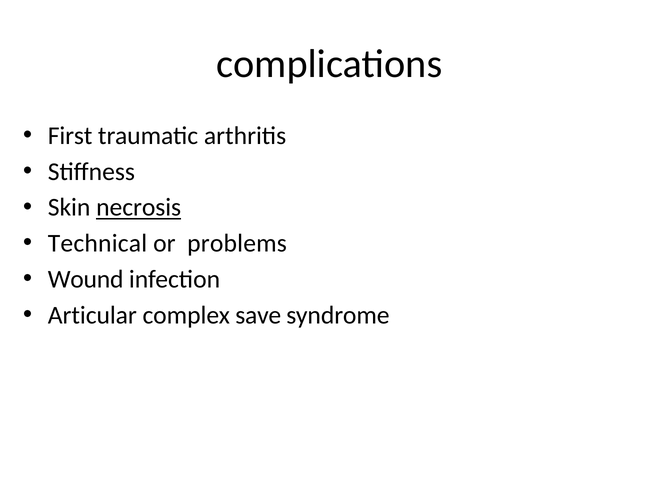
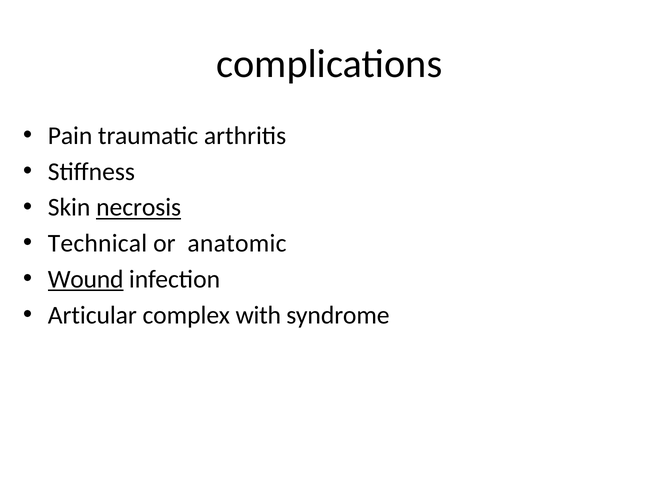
First: First -> Pain (70, 136)
problems: problems -> anatomic (237, 244)
Wound underline: none -> present (86, 279)
save: save -> with (258, 315)
